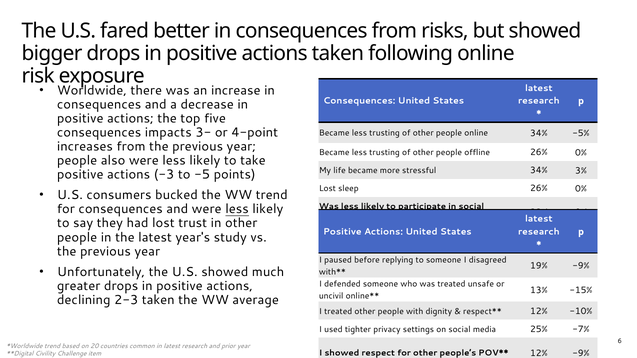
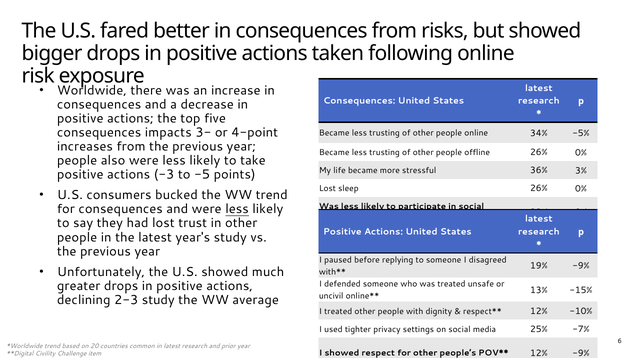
stressful 34%: 34% -> 36% (539, 170)
2-3 taken: taken -> study (158, 300)
